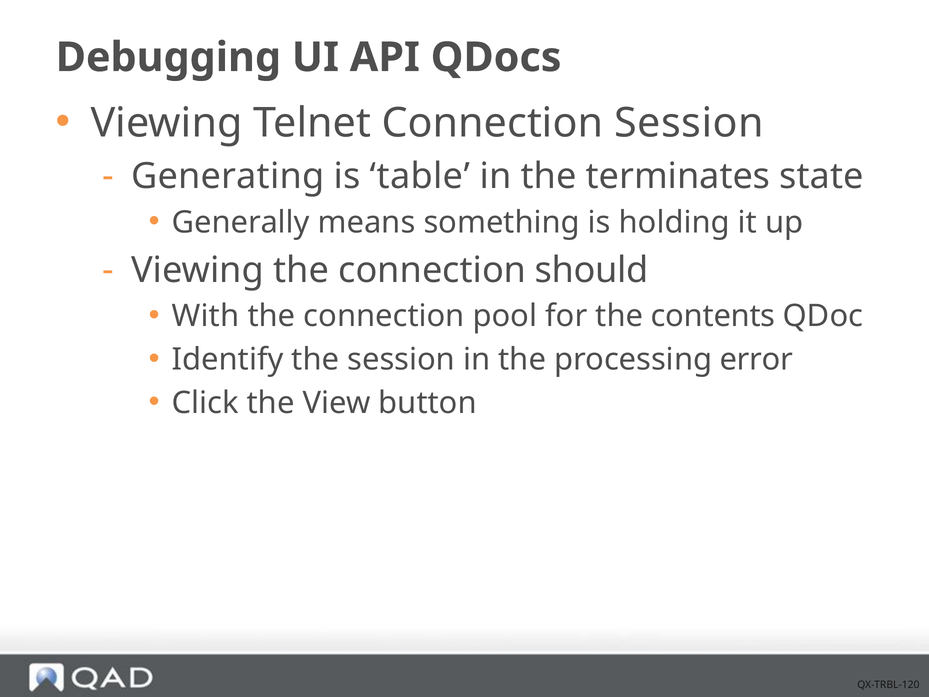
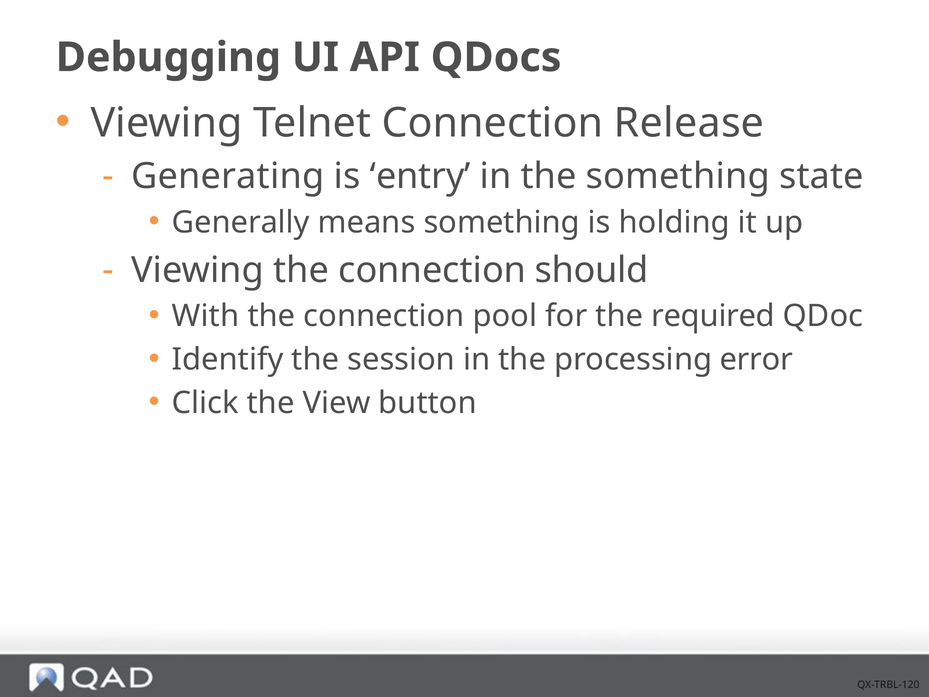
Connection Session: Session -> Release (689, 123)
table: table -> entry (420, 176)
the terminates: terminates -> something (678, 176)
contents: contents -> required (713, 316)
